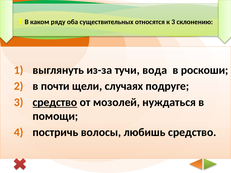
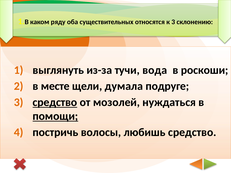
почти: почти -> месте (55, 86)
случаях: случаях -> думала (124, 86)
помощи underline: none -> present (55, 116)
